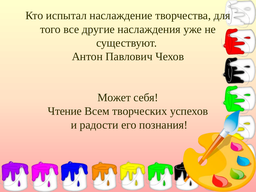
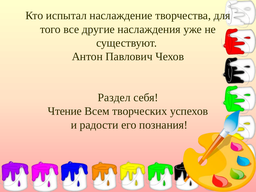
Может: Может -> Раздел (114, 98)
